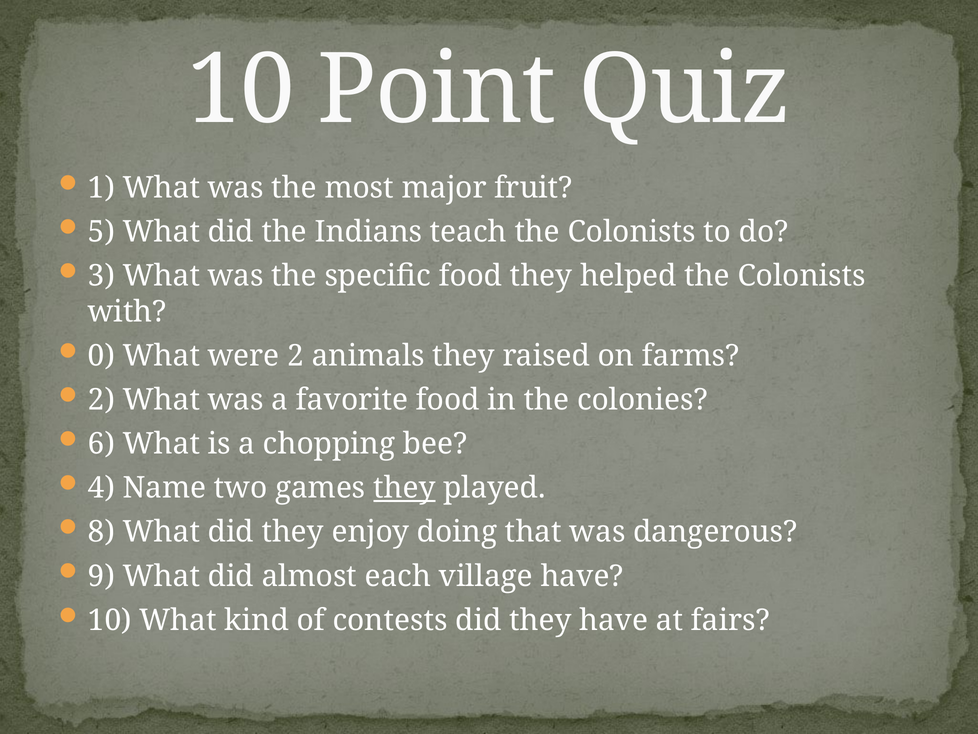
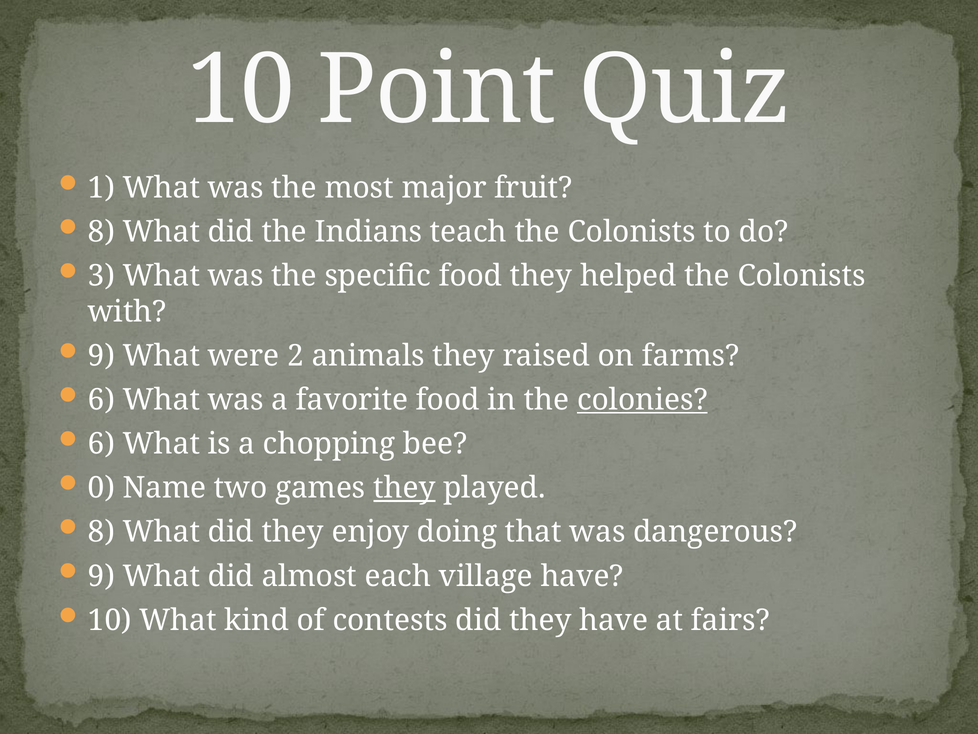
5: 5 -> 8 (101, 232)
0: 0 -> 9 (101, 356)
2: 2 -> 6 (101, 400)
colonies underline: none -> present (642, 400)
4: 4 -> 0 (101, 488)
